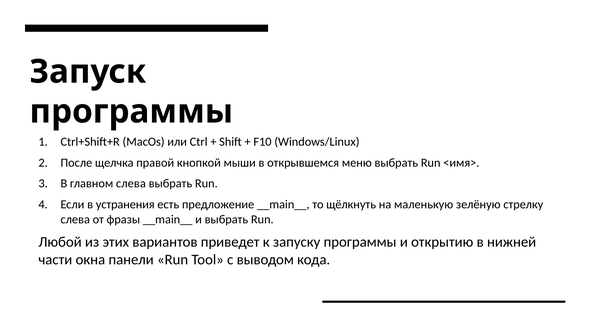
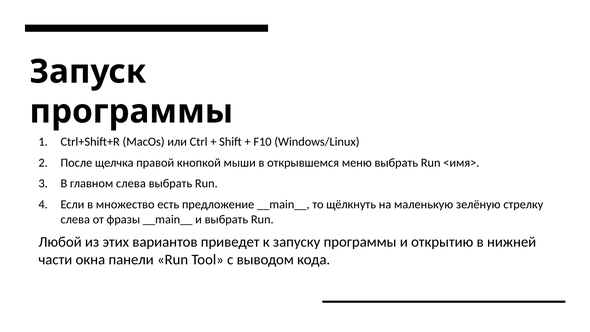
устранения: устранения -> множество (125, 204)
